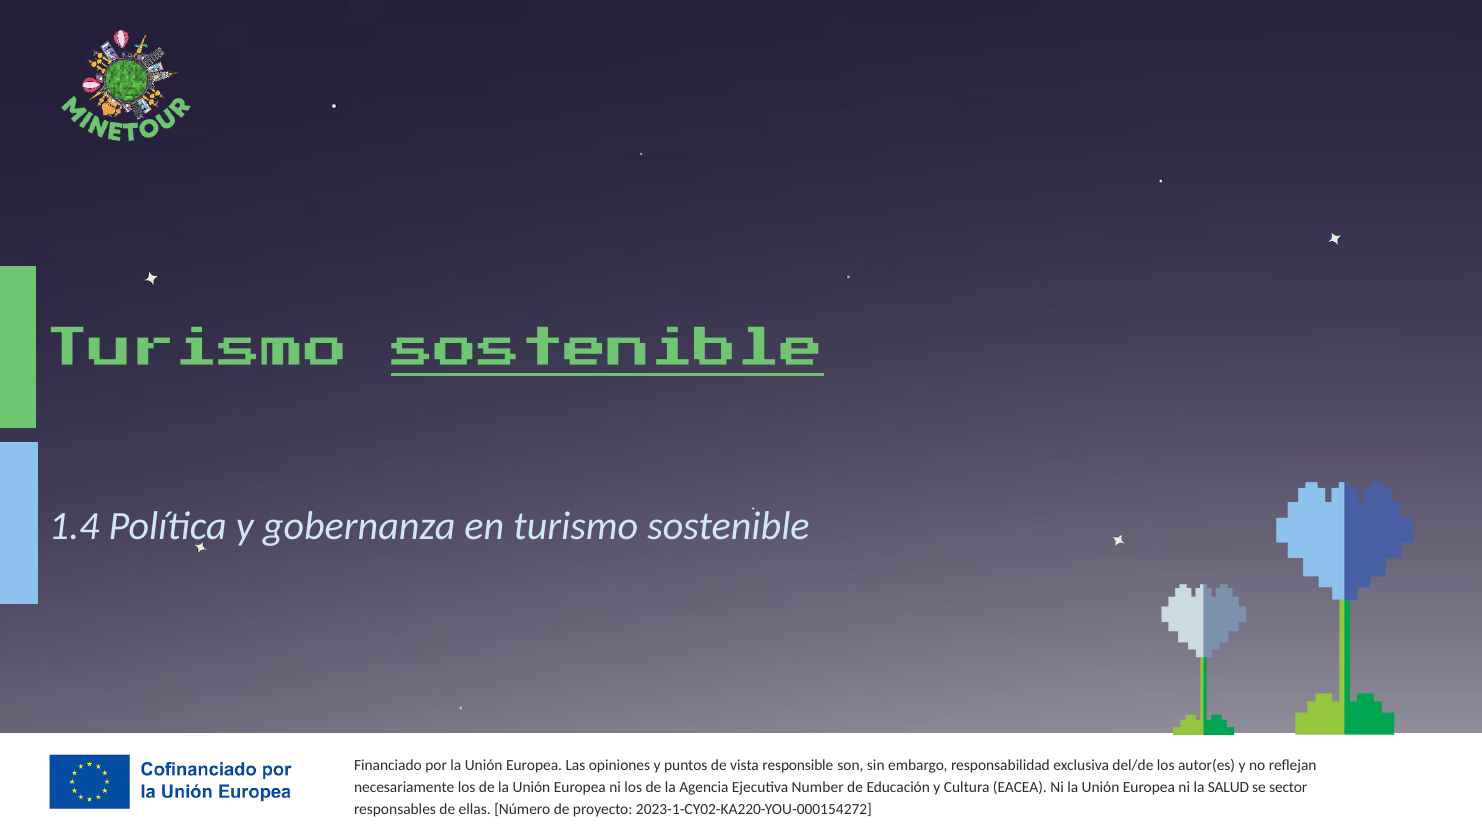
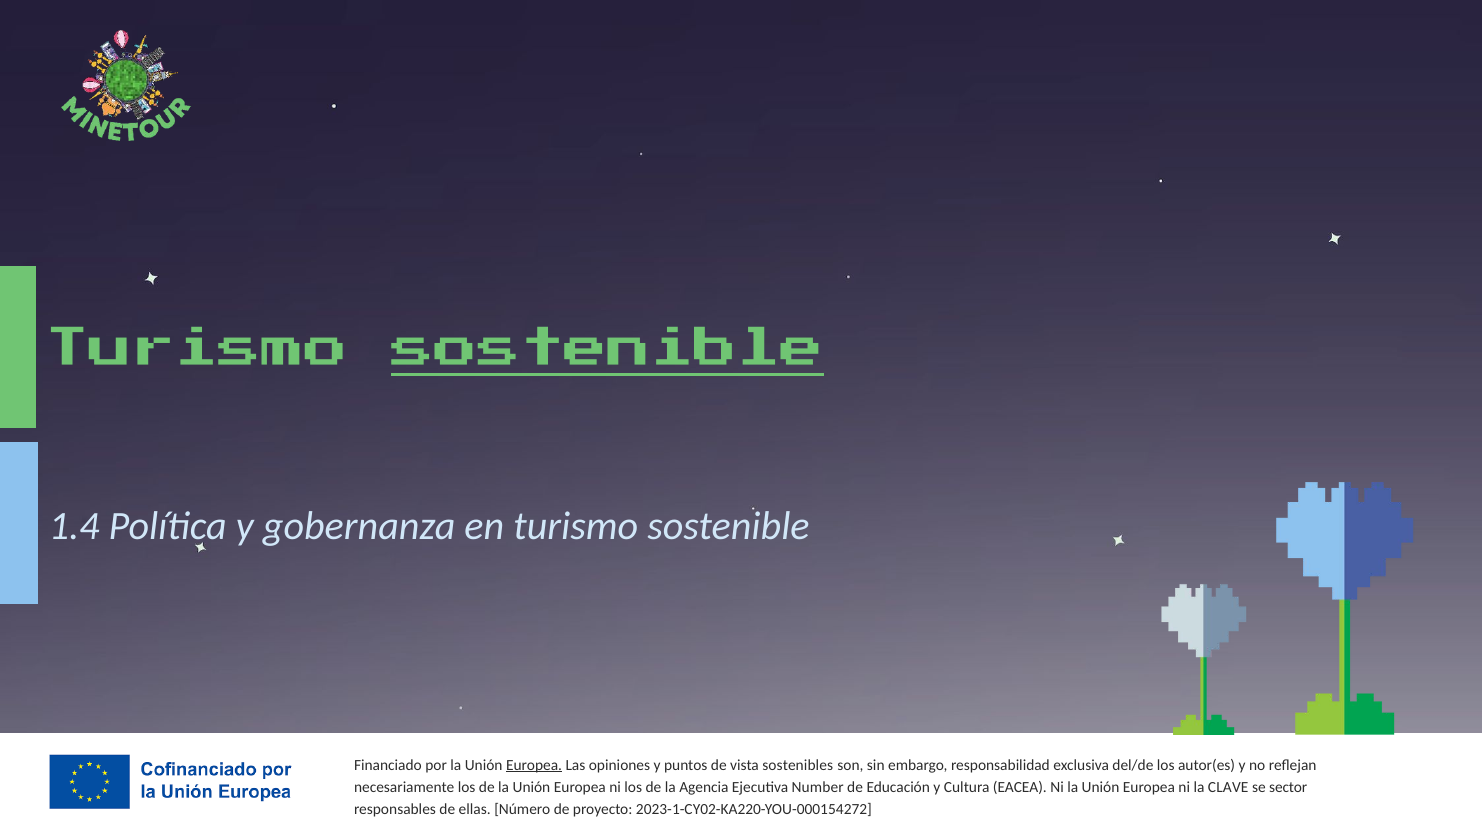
Europea underline: none -> present (534, 765)
responsible: responsible -> sostenibles (798, 765)
SALUD: SALUD -> CLAVE (1228, 787)
